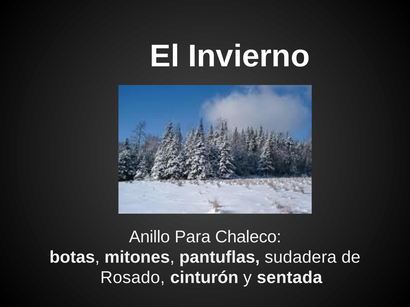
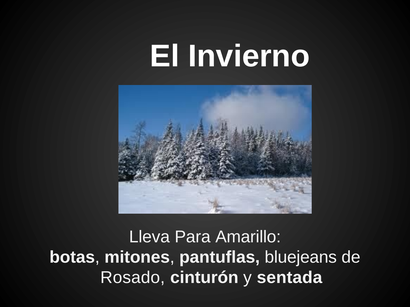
Anillo: Anillo -> Lleva (149, 237)
Chaleco: Chaleco -> Amarillo (248, 237)
sudadera: sudadera -> bluejeans (301, 258)
